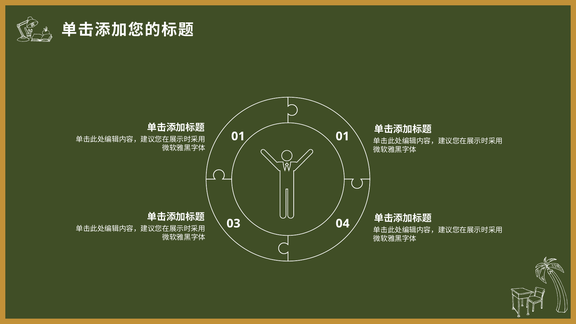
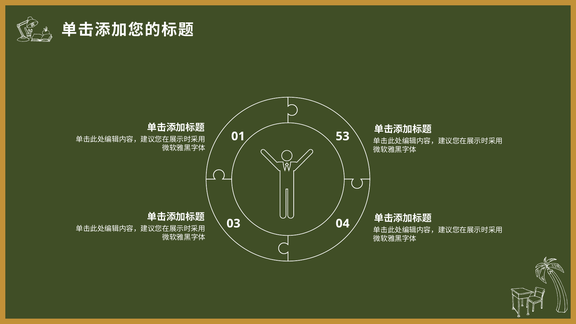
01 01: 01 -> 53 (343, 136)
